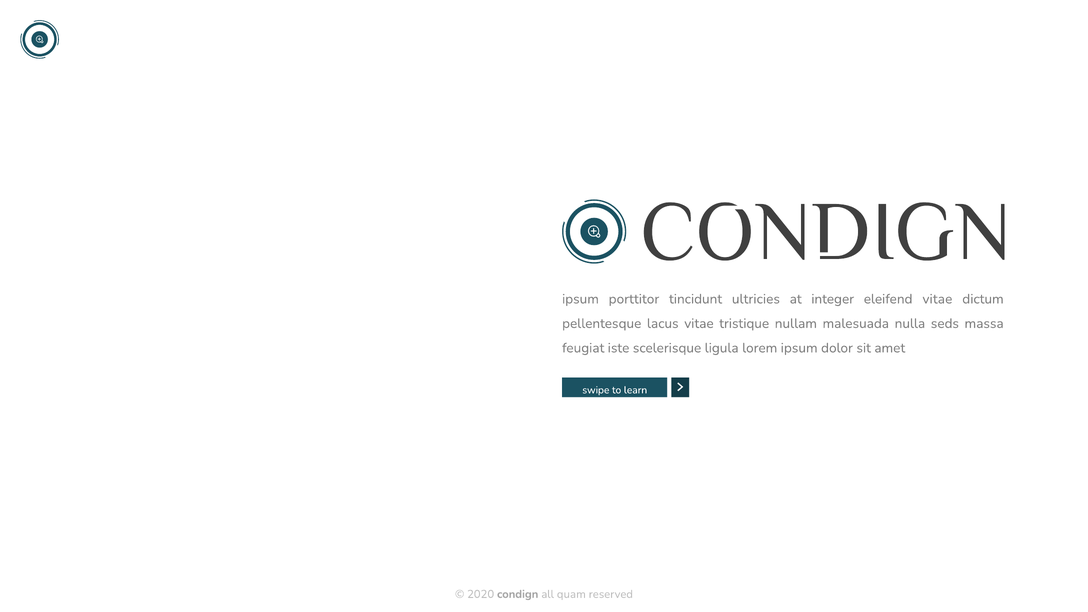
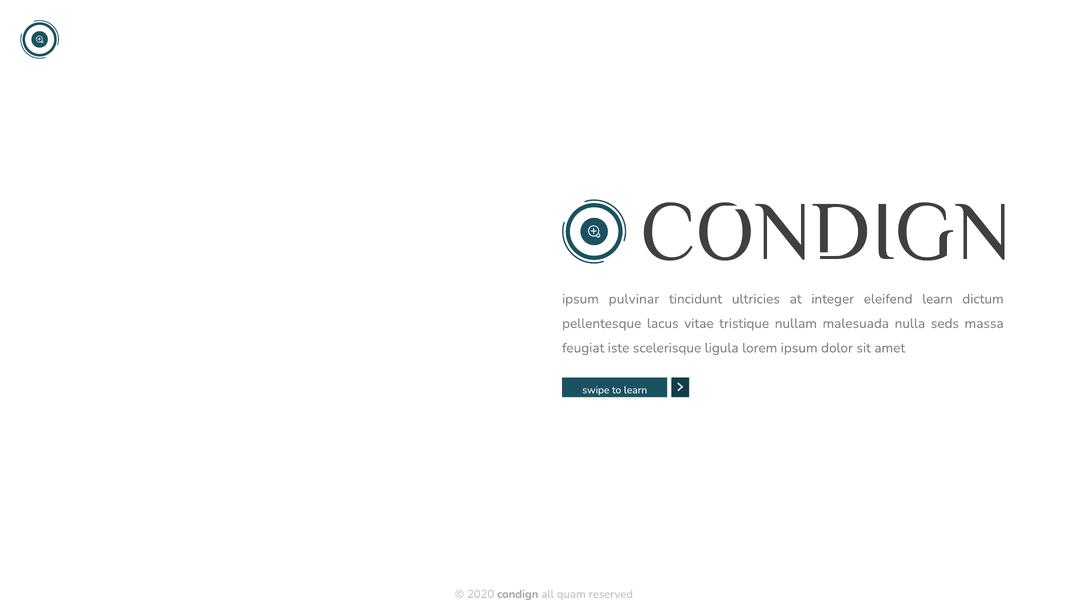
porttitor: porttitor -> pulvinar (634, 299)
eleifend vitae: vitae -> learn (938, 299)
